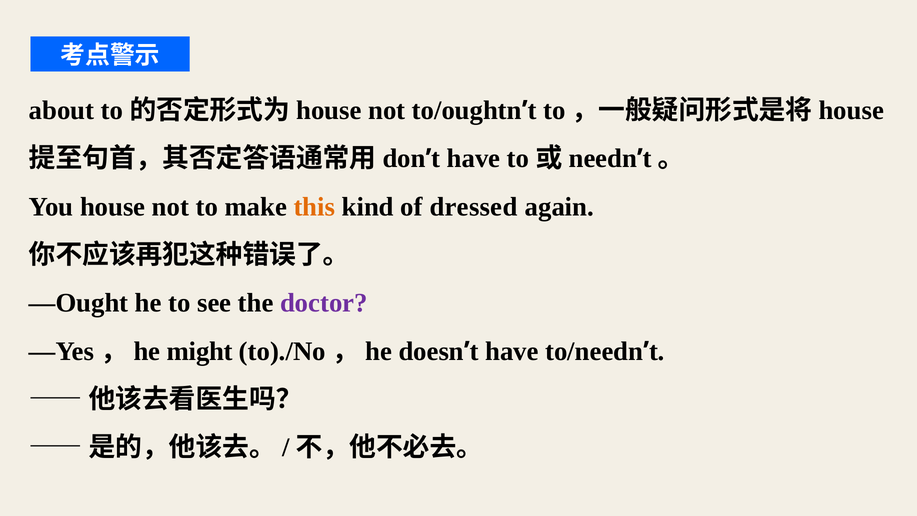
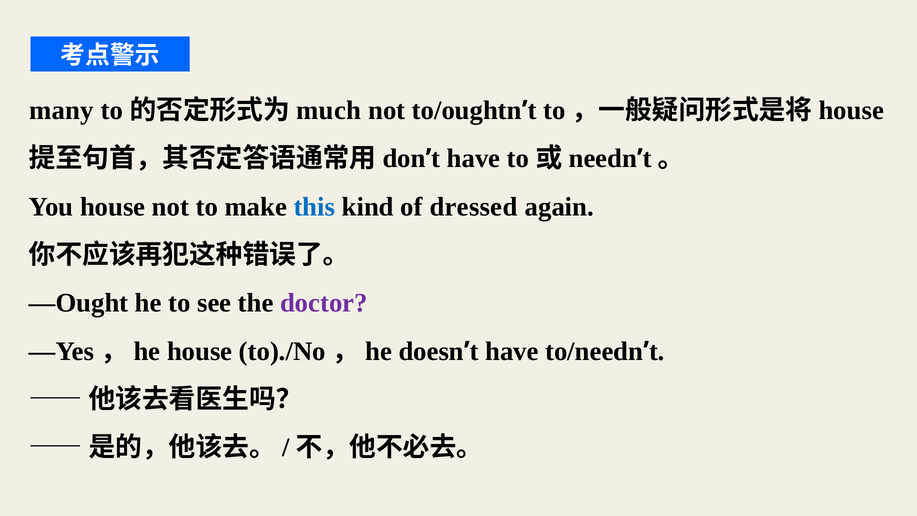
about: about -> many (61, 110)
house: house -> much (329, 110)
this colour: orange -> blue (314, 207)
he might: might -> house (200, 351)
